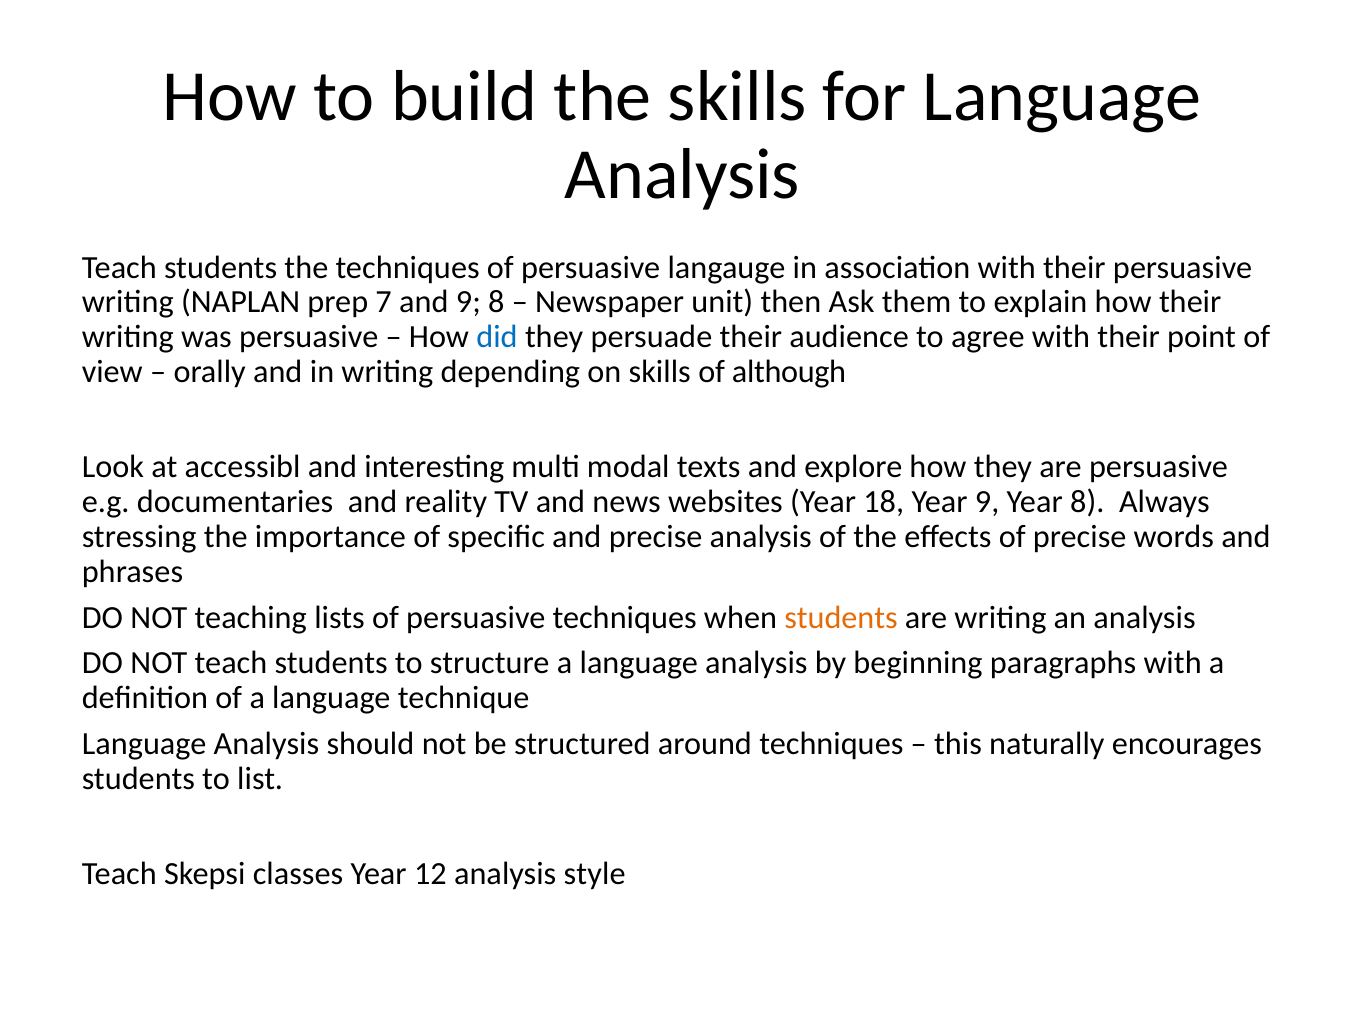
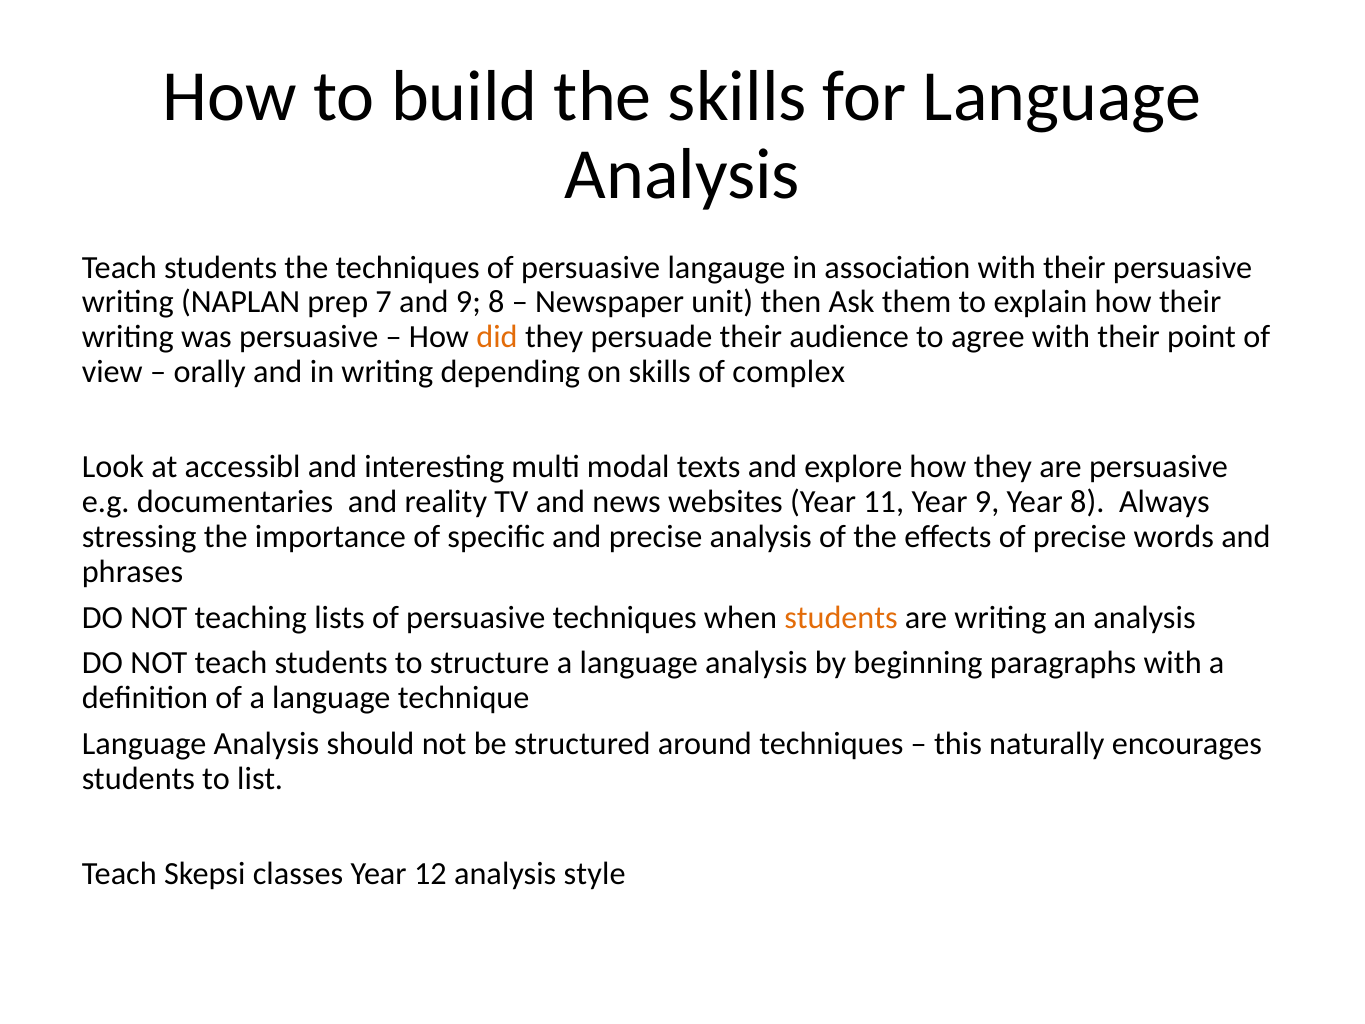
did colour: blue -> orange (497, 337)
although: although -> complex (789, 372)
18: 18 -> 11 (884, 502)
